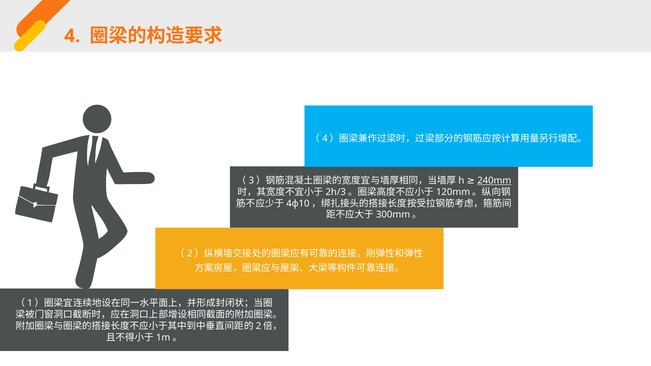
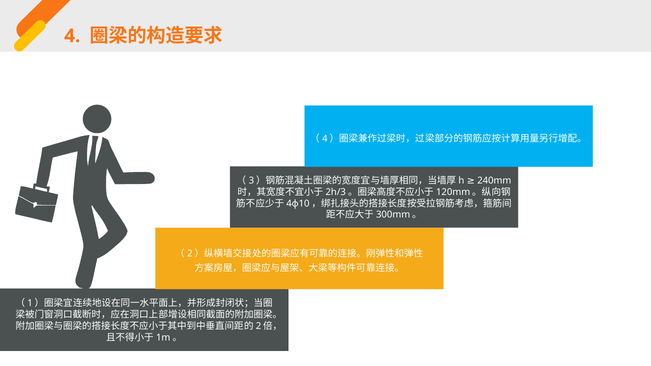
240mm underline: present -> none (494, 181)
